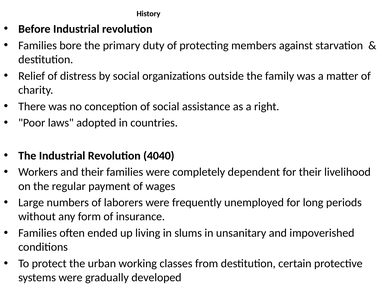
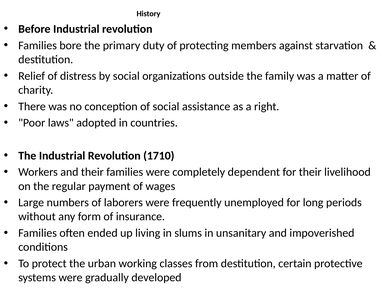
4040: 4040 -> 1710 (159, 156)
